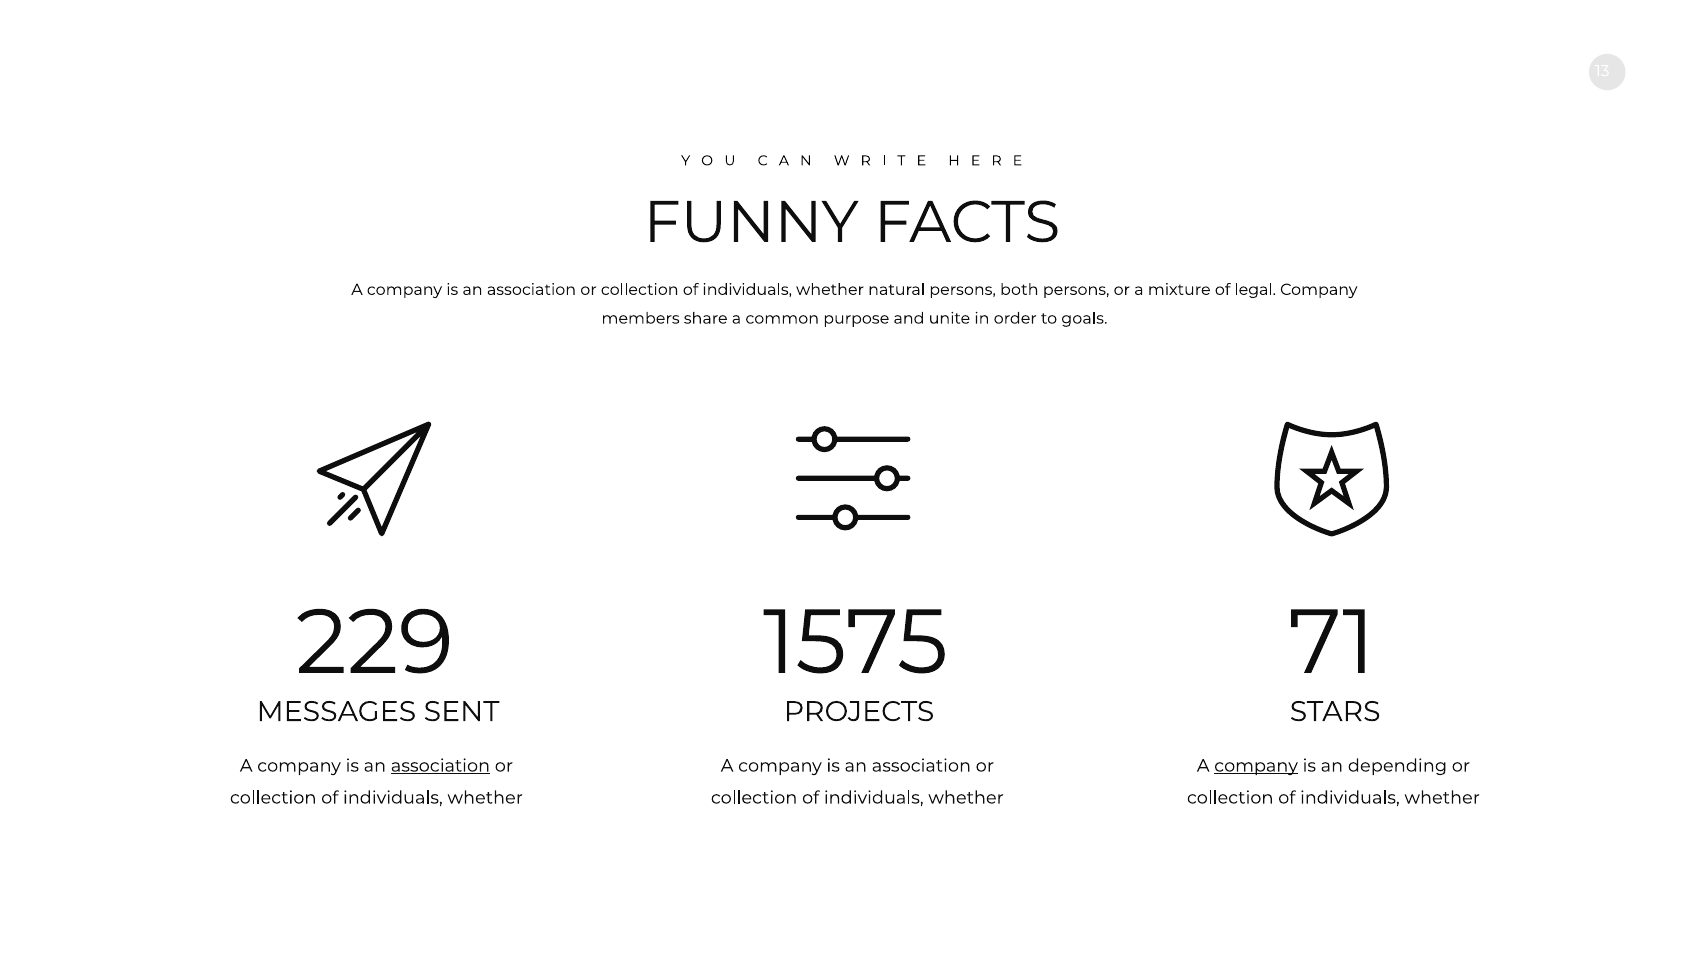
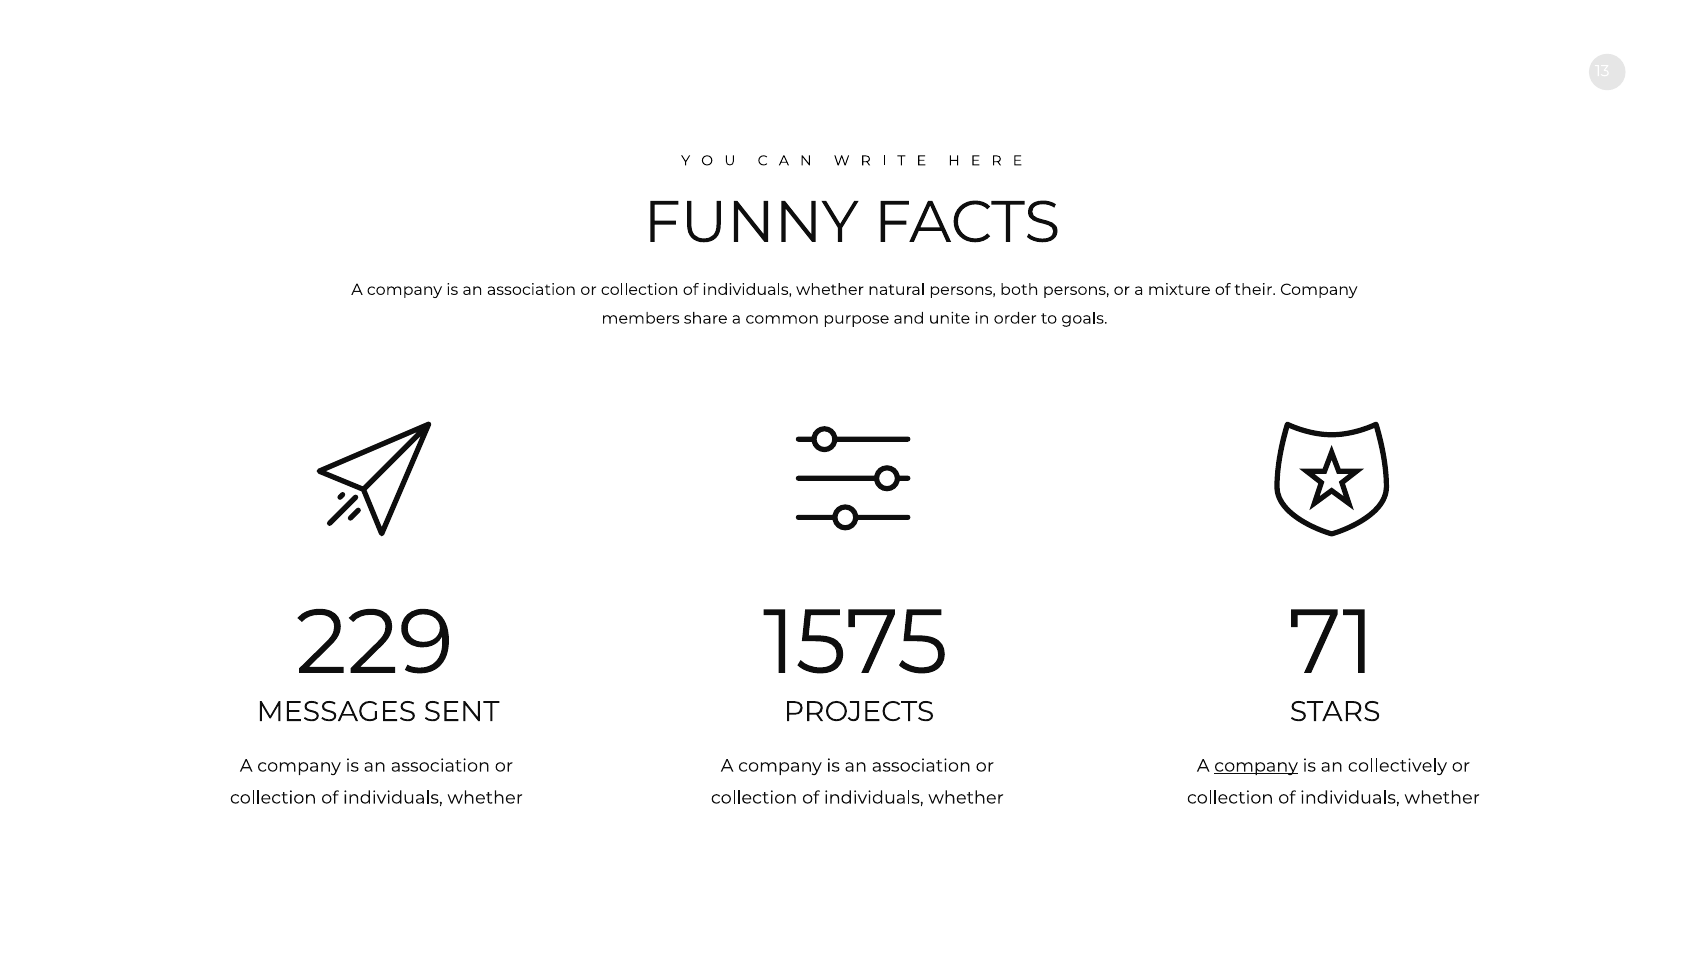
legal: legal -> their (1255, 290)
association underline: present -> none (440, 766)
depending: depending -> collectively (1397, 766)
